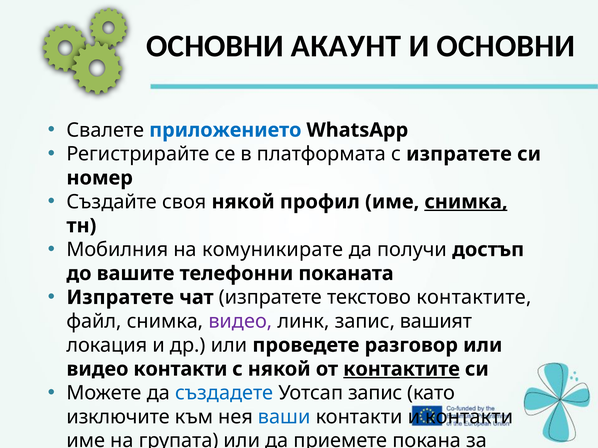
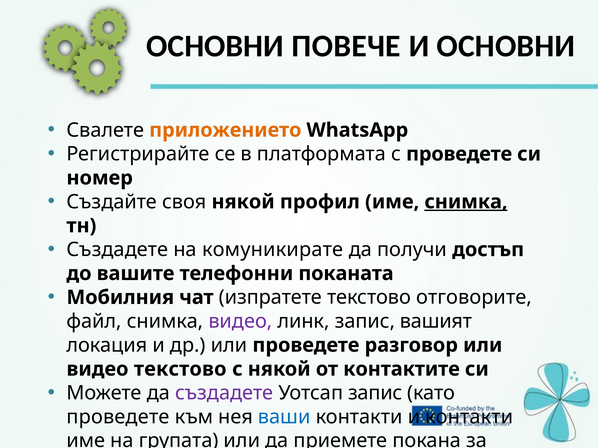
АКАУНТ: АКАУНТ -> ПОВЕЧЕ (346, 46)
приложението colour: blue -> orange (225, 130)
с изпратете: изпратете -> проведете (459, 154)
Мобилния: Мобилния -> Създадете (117, 250)
Изпратете: Изпратете -> Мобилния (120, 298)
текстово контактите: контактите -> отговорите (474, 298)
видео контакти: контакти -> текстово (180, 369)
контактите underline: present -> none (402, 369)
създадете colour: blue -> purple (224, 393)
изключите: изключите -> проведете (118, 417)
